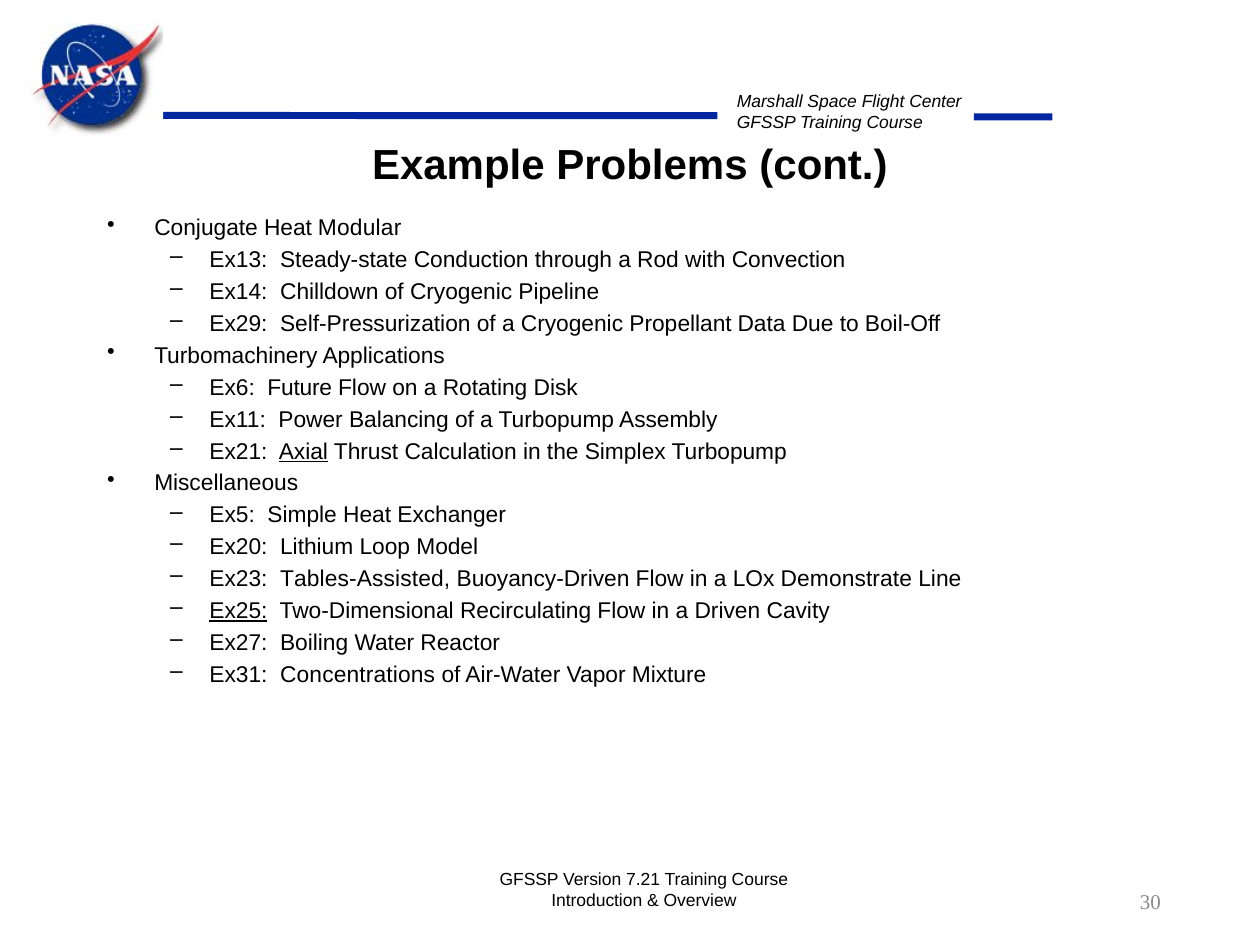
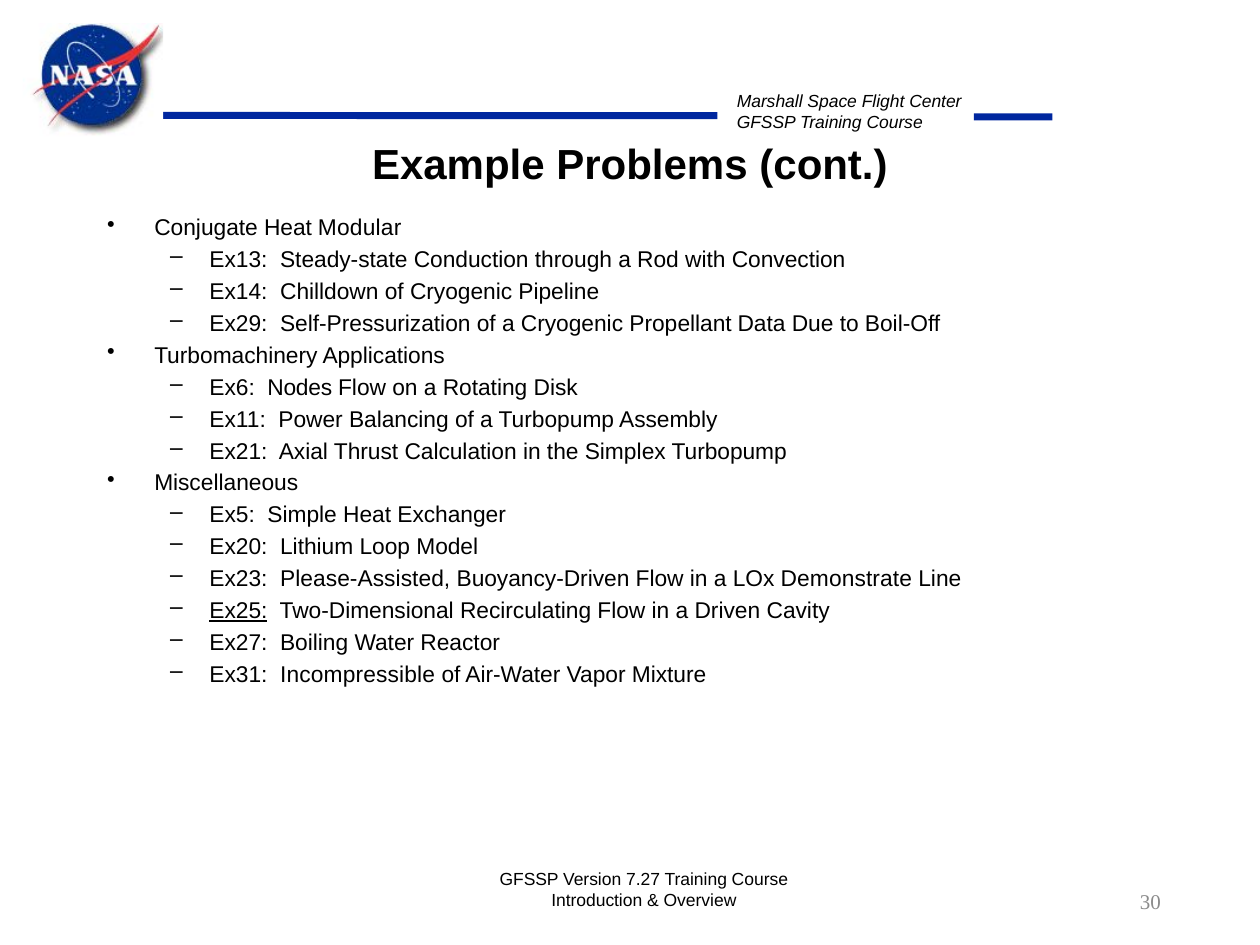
Future: Future -> Nodes (300, 388)
Axial underline: present -> none (303, 452)
Tables-Assisted: Tables-Assisted -> Please-Assisted (365, 579)
Concentrations: Concentrations -> Incompressible (358, 675)
7.21: 7.21 -> 7.27 (643, 880)
